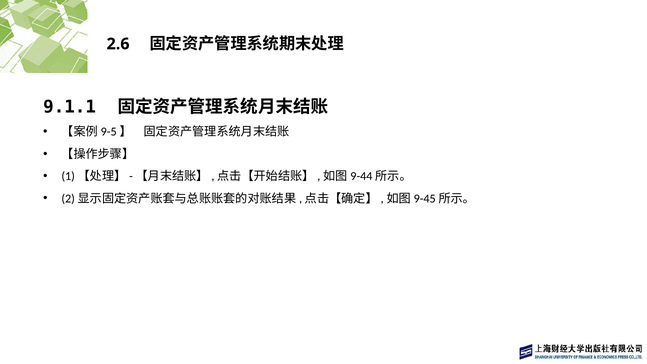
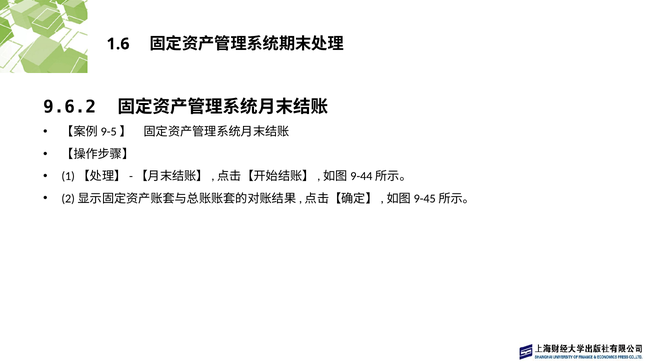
2.6: 2.6 -> 1.6 (118, 44)
9.1.1: 9.1.1 -> 9.6.2 (70, 107)
